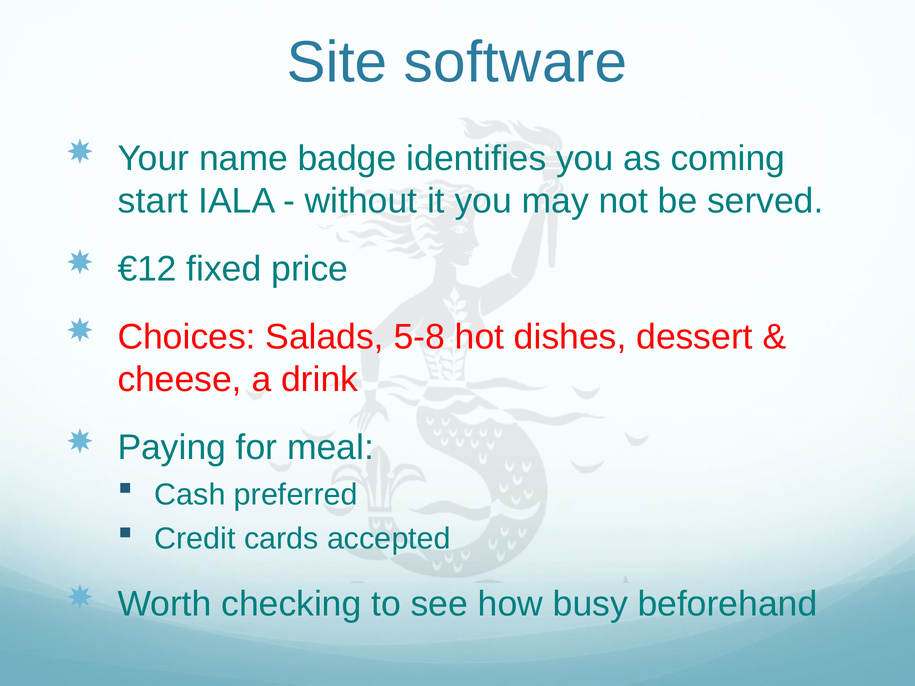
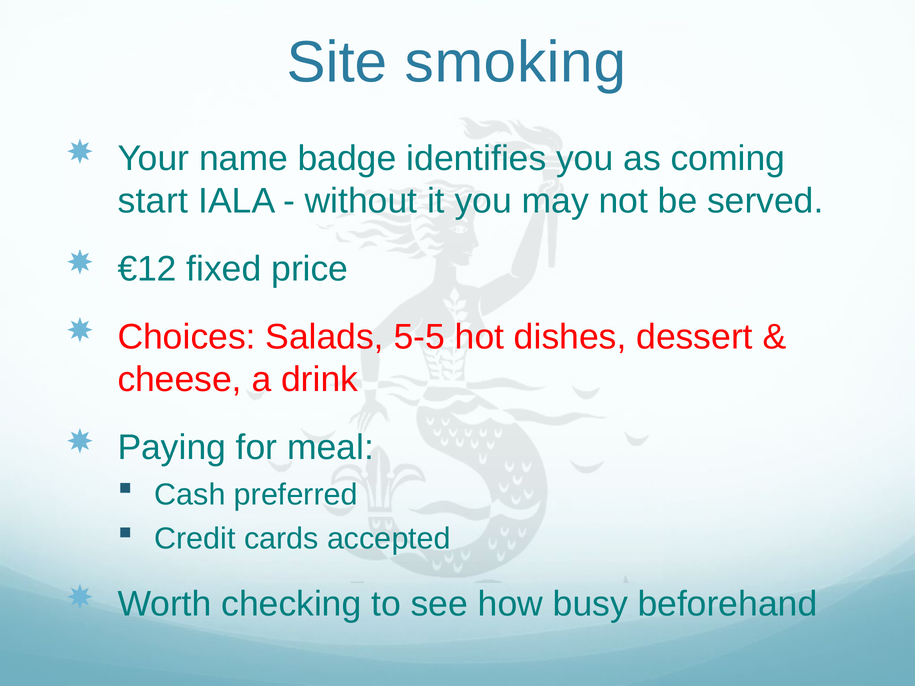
software: software -> smoking (515, 63)
5-8: 5-8 -> 5-5 (419, 337)
